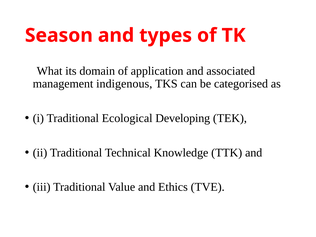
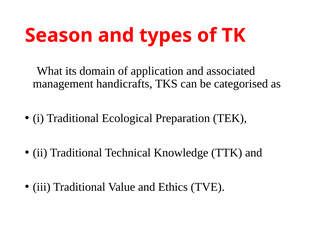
indigenous: indigenous -> handicrafts (124, 84)
Developing: Developing -> Preparation (183, 118)
